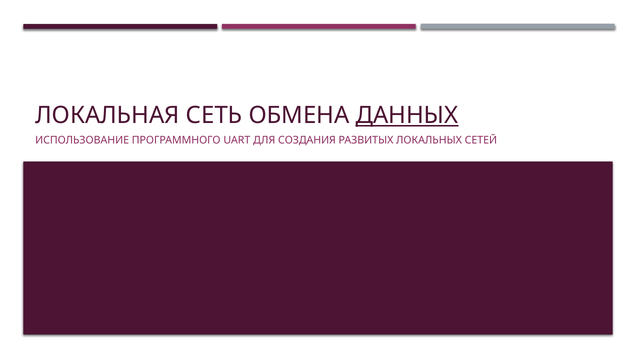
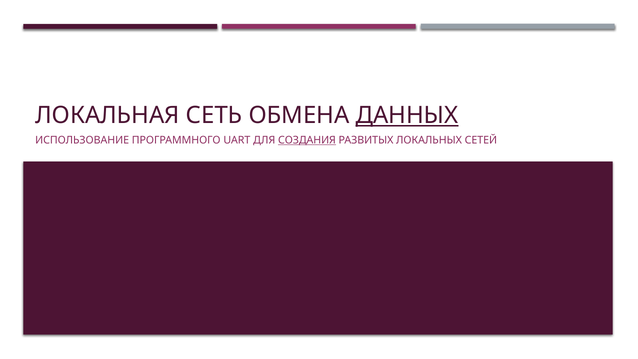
СОЗДАНИЯ underline: none -> present (307, 140)
